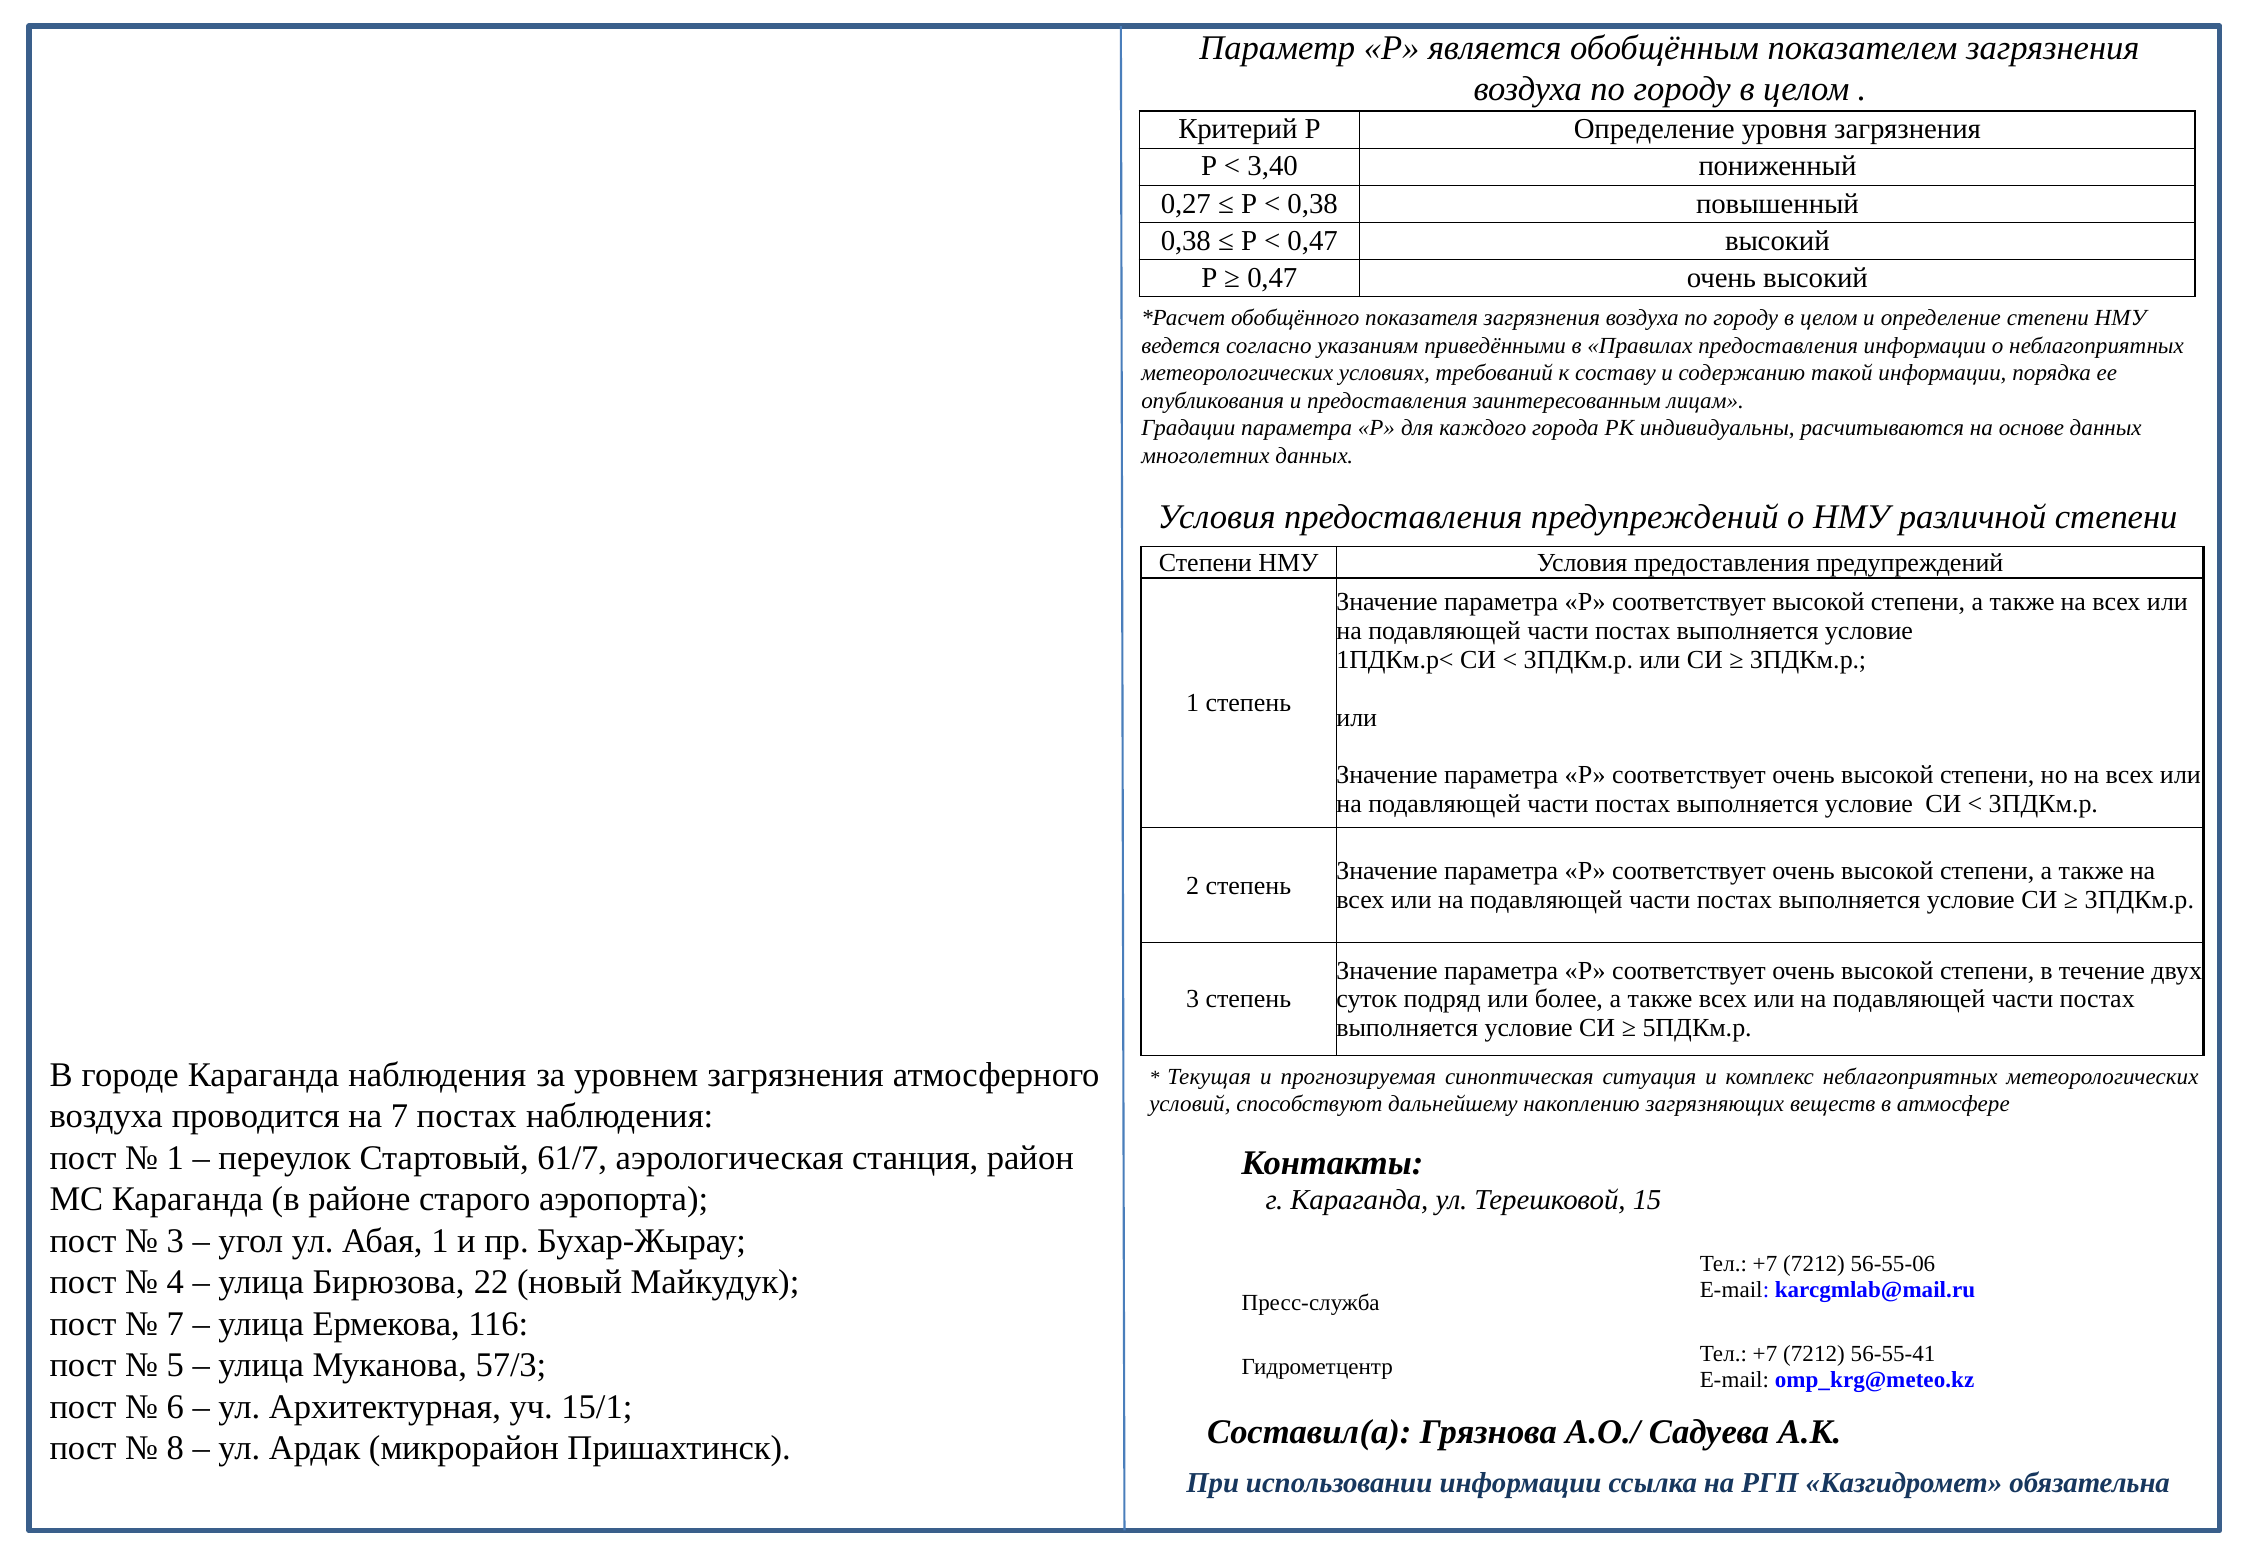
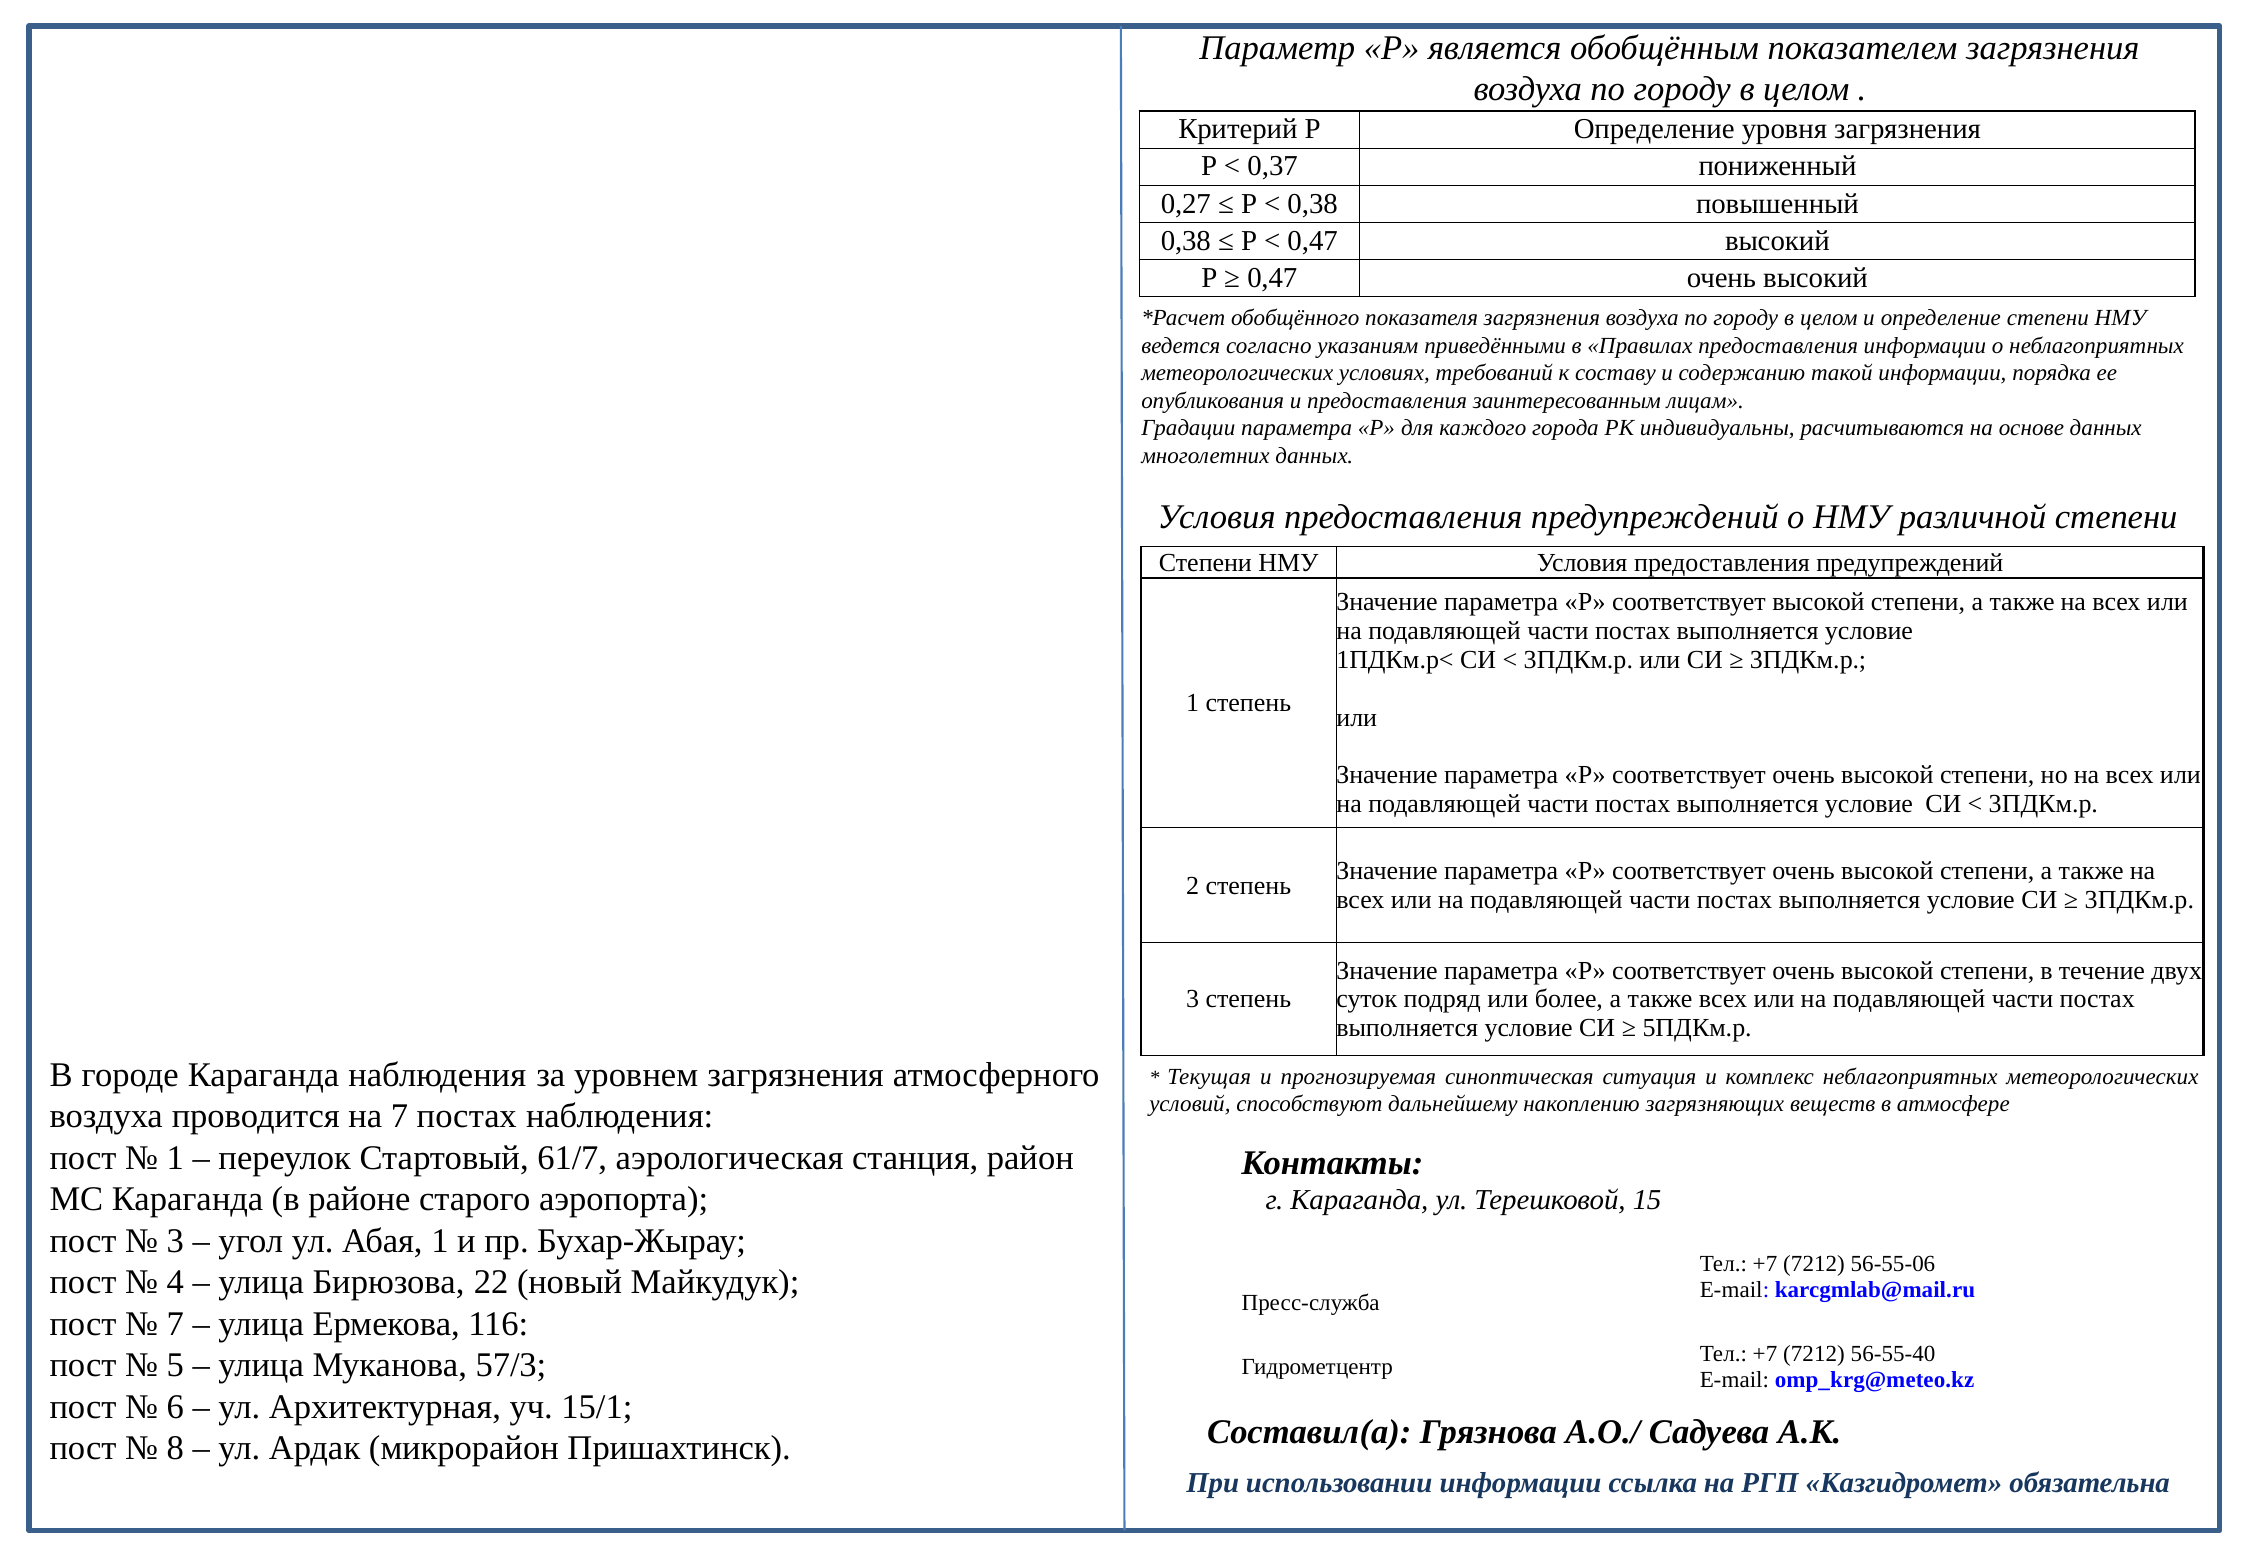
3,40: 3,40 -> 0,37 (1273, 166)
56-55-41: 56-55-41 -> 56-55-40 (1893, 1354)
